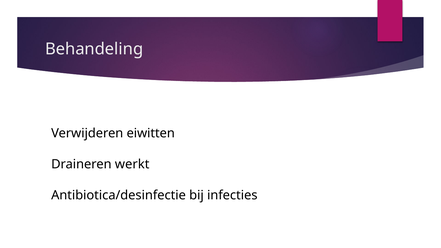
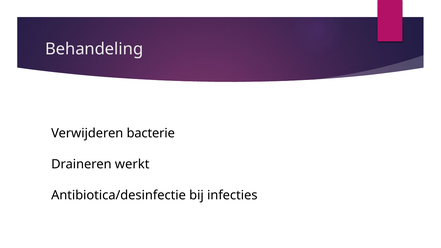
eiwitten: eiwitten -> bacterie (151, 133)
